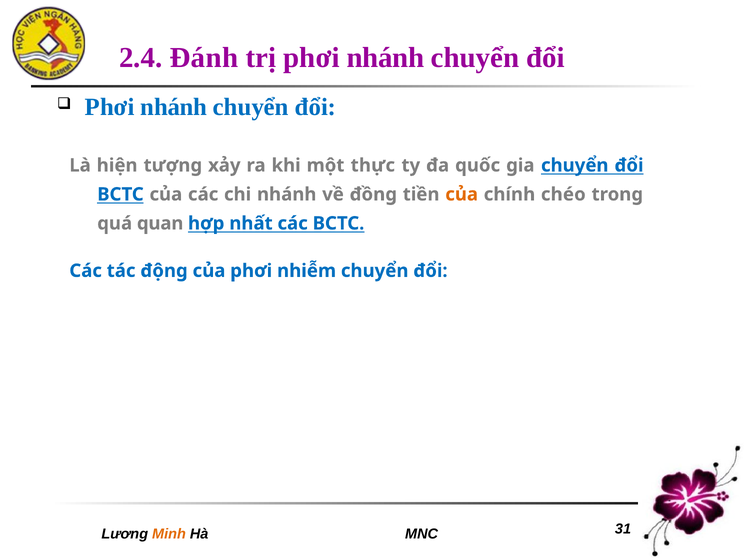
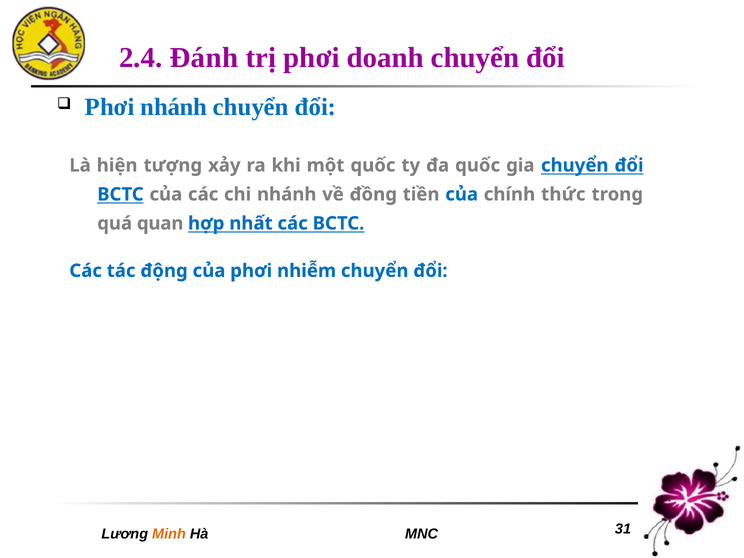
trị phơi nhánh: nhánh -> doanh (385, 57)
một thực: thực -> quốc (373, 165)
của colour: orange -> blue (462, 194)
chéo: chéo -> thức (563, 194)
